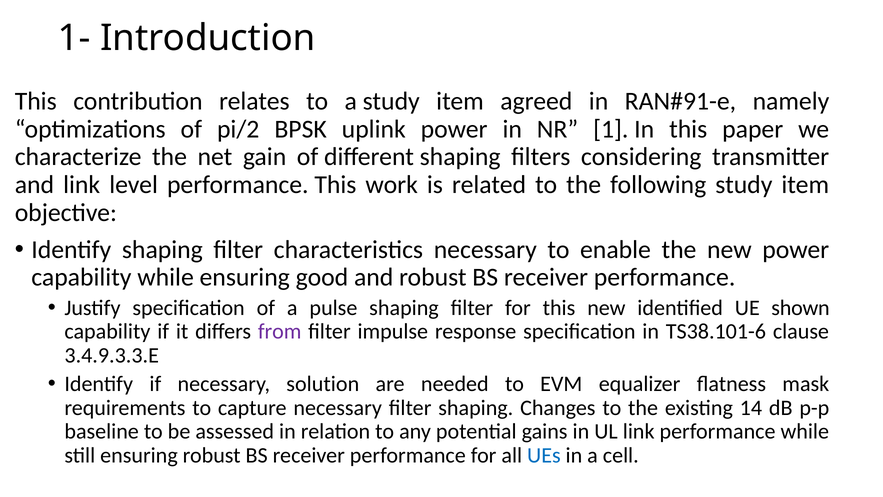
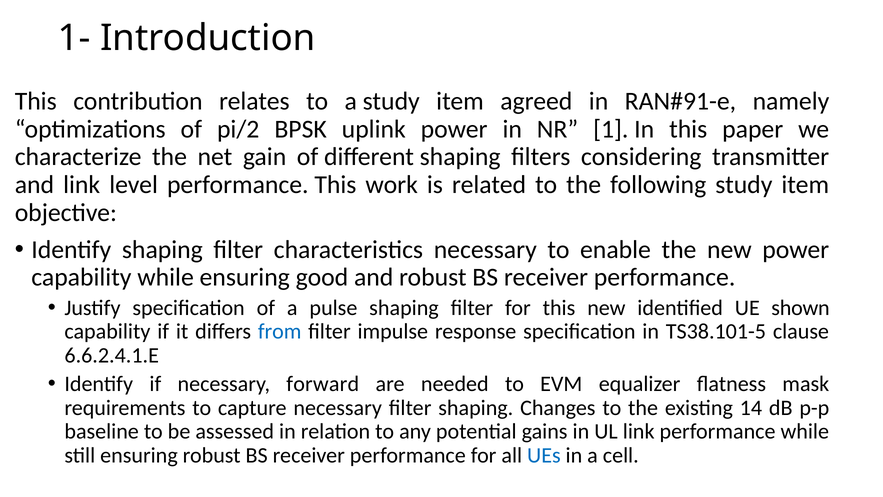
from colour: purple -> blue (280, 331)
TS38.101-6: TS38.101-6 -> TS38.101-5 (716, 331)
3.4.9.3.3.E: 3.4.9.3.3.E -> 6.6.2.4.1.E (112, 355)
solution: solution -> forward (323, 384)
